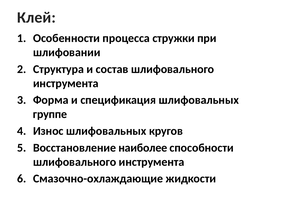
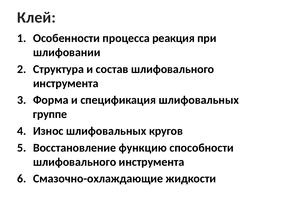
стружки: стружки -> реакция (174, 38)
наиболее: наиболее -> функцию (143, 148)
